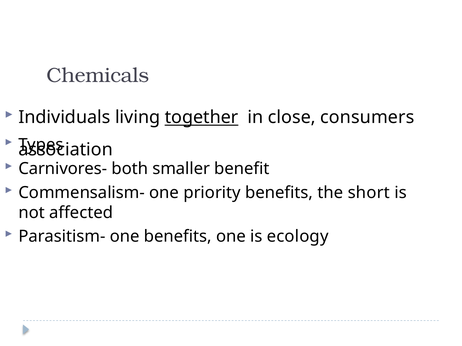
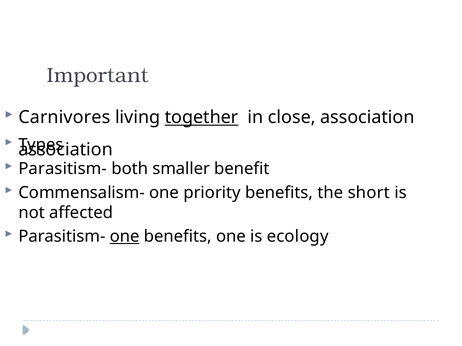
Chemicals: Chemicals -> Important (98, 76)
Individuals: Individuals -> Carnivores (64, 118)
close consumers: consumers -> association (367, 118)
Carnivores-: Carnivores- -> Parasitism- (63, 169)
one underline: none -> present (125, 237)
